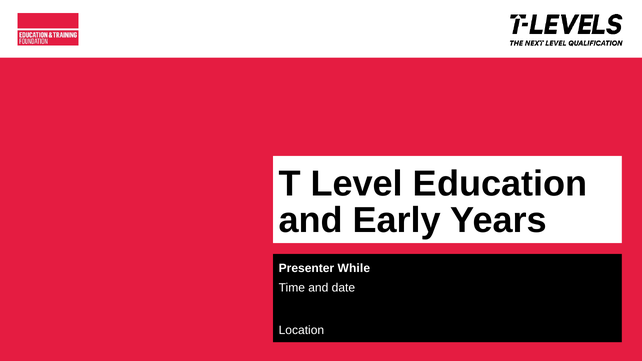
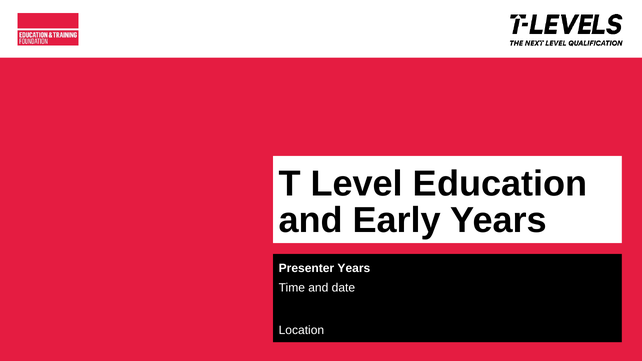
Presenter While: While -> Years (354, 268)
